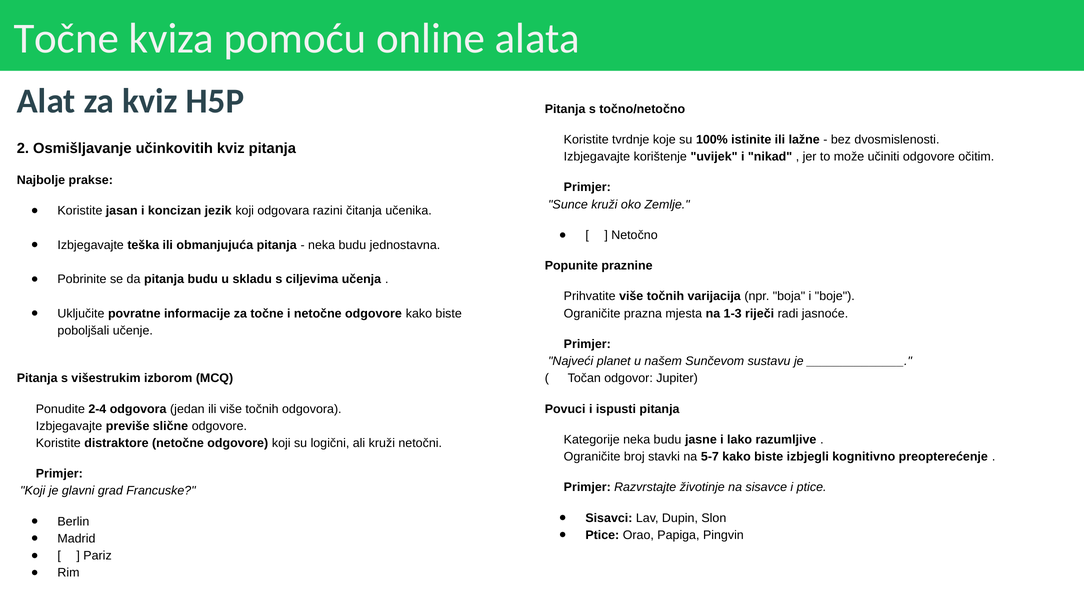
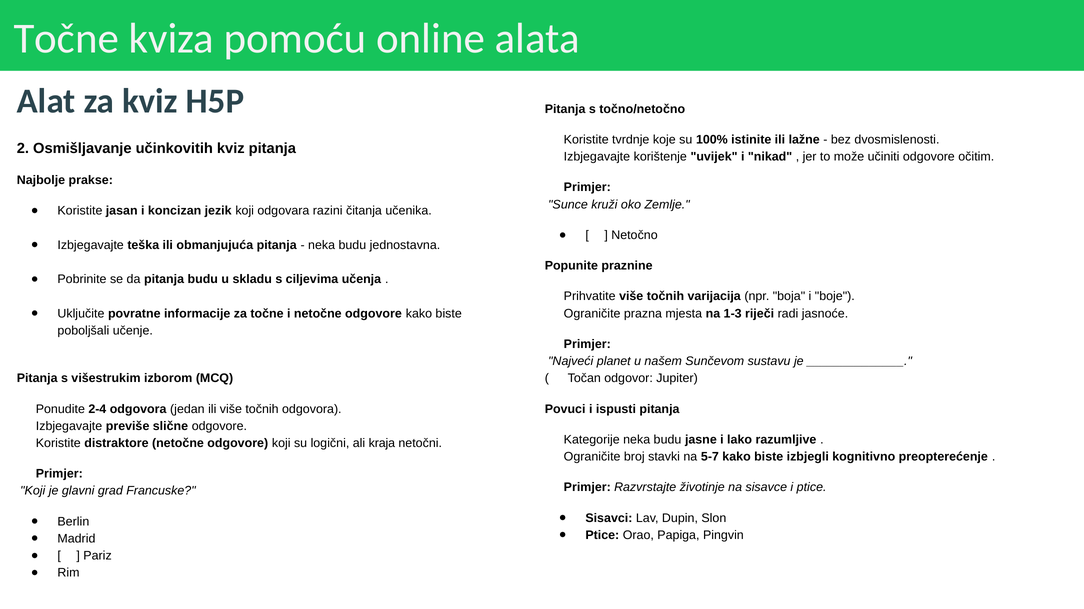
ali kruži: kruži -> kraja (382, 444)
